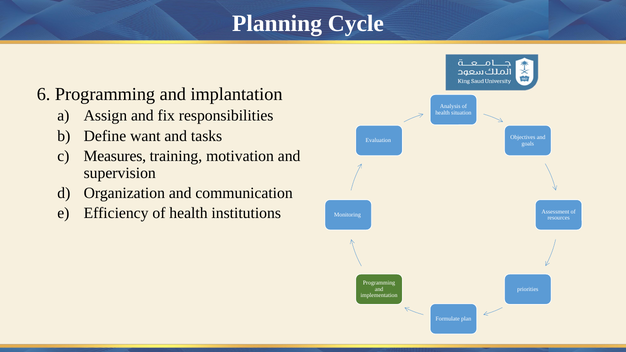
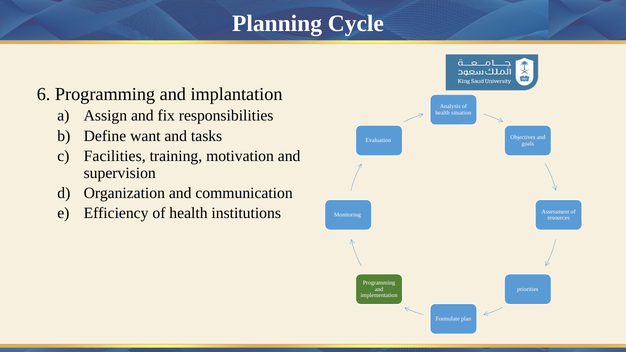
Measures: Measures -> Facilities (115, 156)
